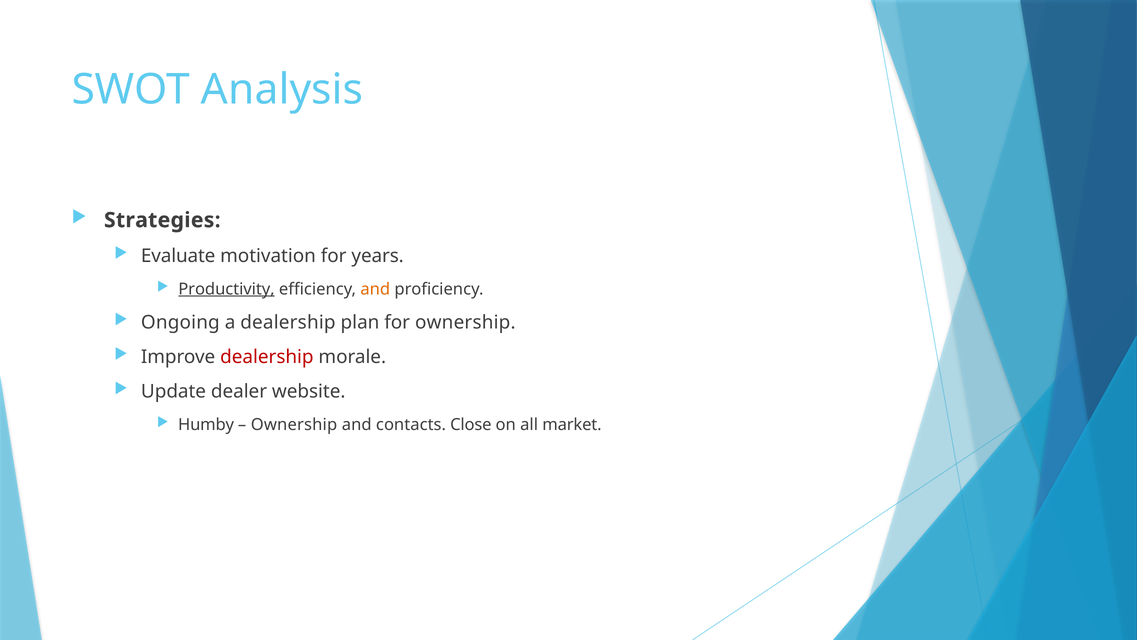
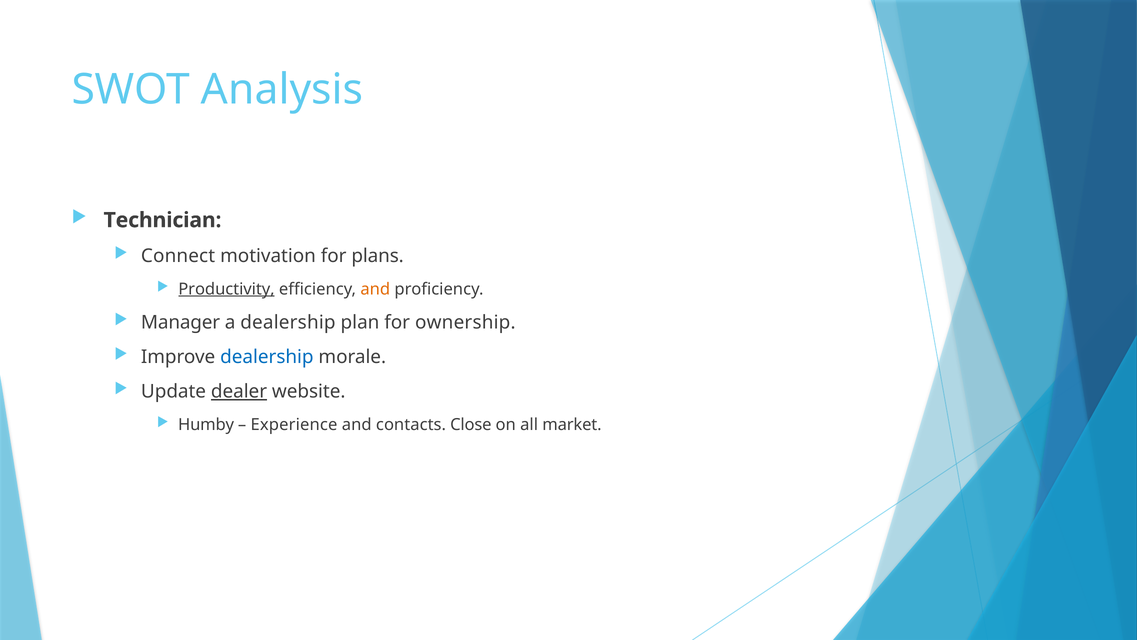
Strategies: Strategies -> Technician (163, 220)
Evaluate: Evaluate -> Connect (178, 256)
years: years -> plans (378, 256)
Ongoing: Ongoing -> Manager (181, 322)
dealership colour: red -> blue (267, 357)
dealer underline: none -> present (239, 391)
Ownership: Ownership -> Experience (294, 424)
